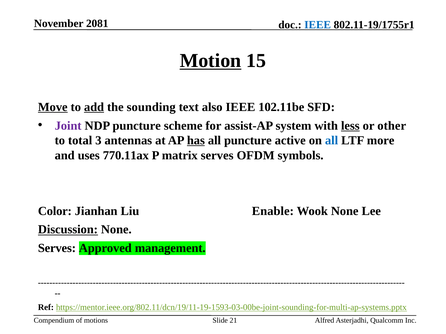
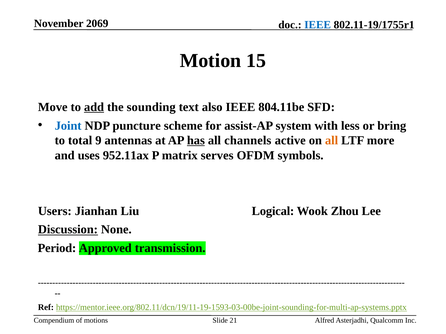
2081: 2081 -> 2069 (97, 24)
Motion underline: present -> none (211, 61)
Move underline: present -> none (53, 107)
102.11be: 102.11be -> 804.11be (281, 107)
Joint colour: purple -> blue (68, 126)
less underline: present -> none (350, 126)
other: other -> bring (392, 126)
3: 3 -> 9 (98, 141)
all puncture: puncture -> channels (248, 141)
all colour: blue -> orange (332, 141)
770.11ax: 770.11ax -> 952.11ax (126, 156)
Color: Color -> Users (55, 211)
Enable: Enable -> Logical (273, 211)
Wook None: None -> Zhou (345, 211)
Serves: Serves -> Period (57, 248)
management: management -> transmission (170, 248)
